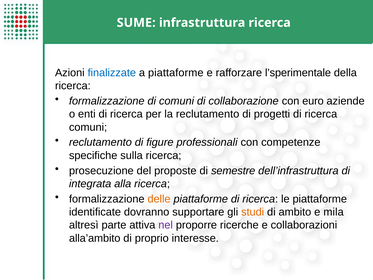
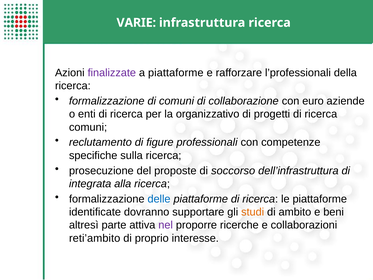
SUME: SUME -> VARIE (136, 23)
finalizzate colour: blue -> purple (112, 73)
l’sperimentale: l’sperimentale -> l’professionali (298, 73)
la reclutamento: reclutamento -> organizzativo (208, 114)
semestre: semestre -> soccorso (233, 171)
delle colour: orange -> blue (159, 199)
mila: mila -> beni (334, 212)
alla’ambito: alla’ambito -> reti’ambito (95, 238)
